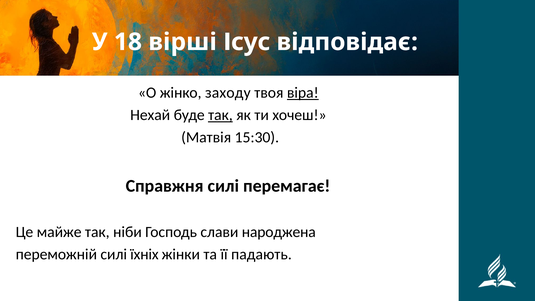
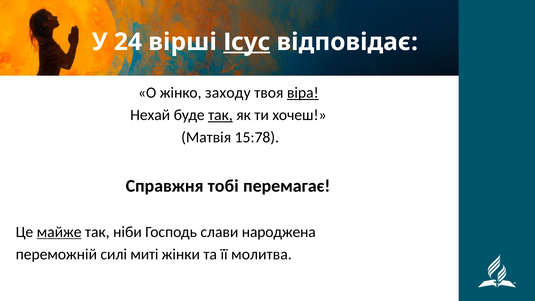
18: 18 -> 24 (128, 42)
Ісус underline: none -> present (247, 42)
15:30: 15:30 -> 15:78 (257, 137)
Справжня силі: силі -> тобі (223, 186)
майже underline: none -> present (59, 232)
їхніх: їхніх -> миті (144, 254)
падають: падають -> молитва (261, 254)
